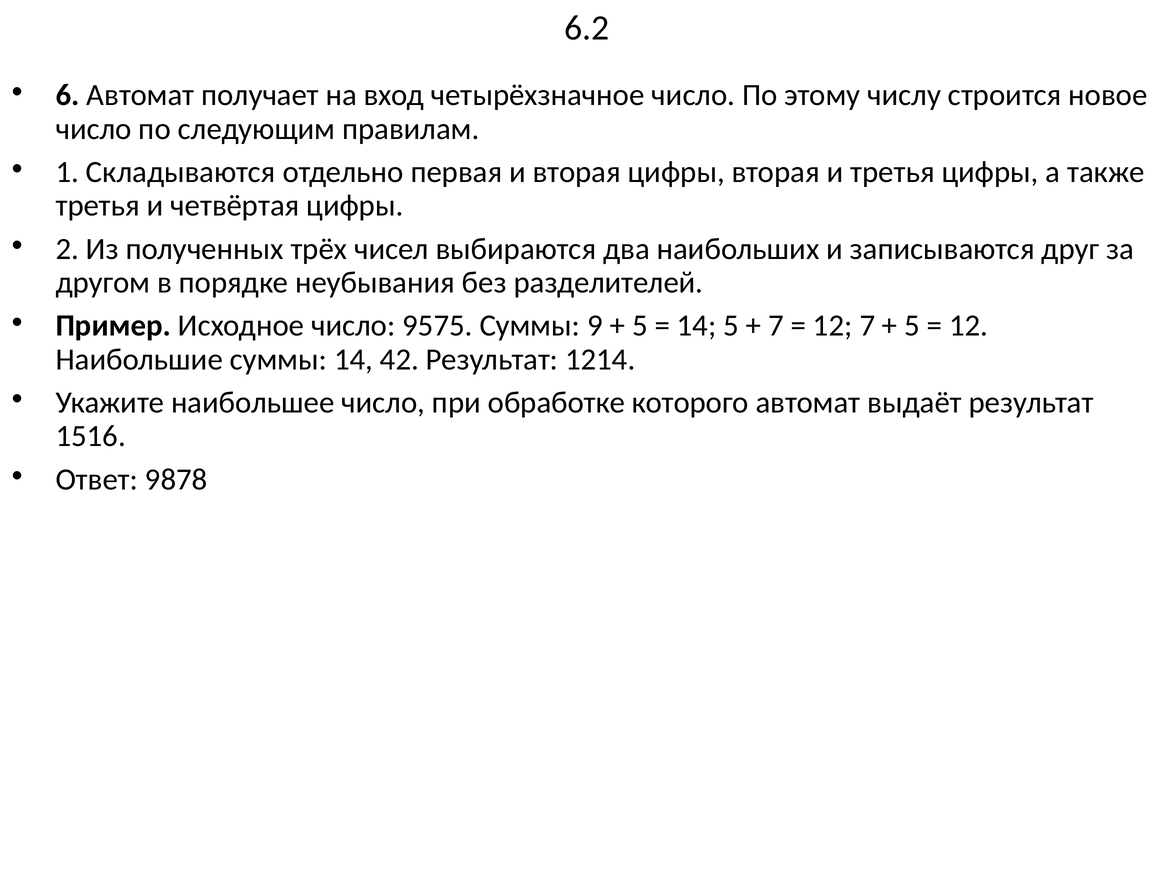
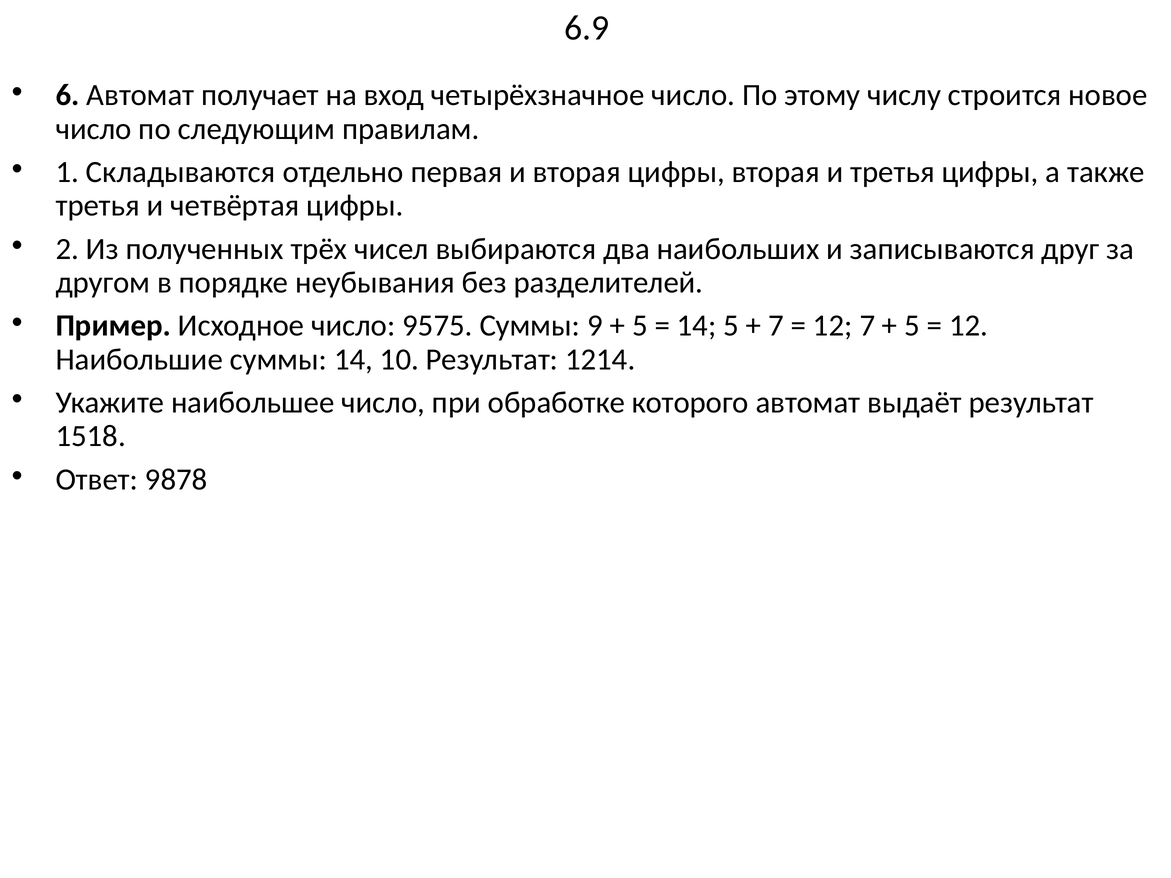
6.2: 6.2 -> 6.9 (587, 28)
42: 42 -> 10 (399, 360)
1516: 1516 -> 1518 (91, 436)
